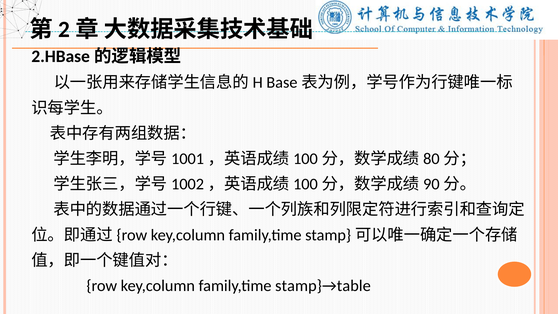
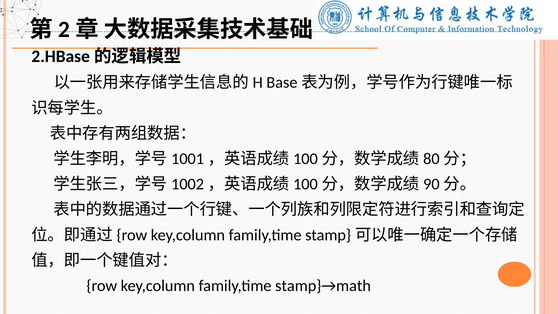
stamp}→table: stamp}→table -> stamp}→math (323, 286)
